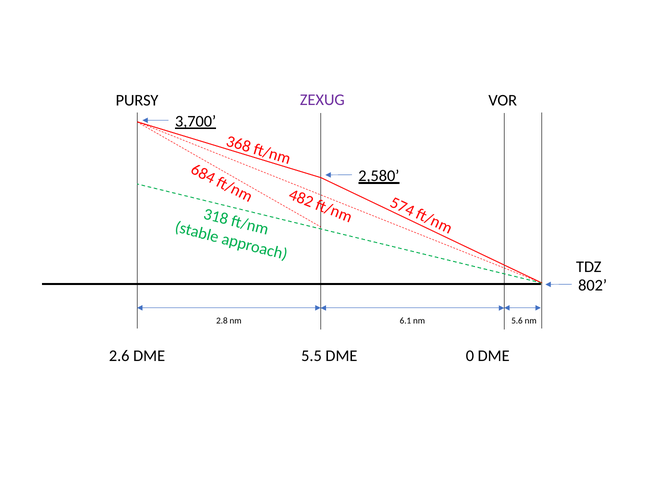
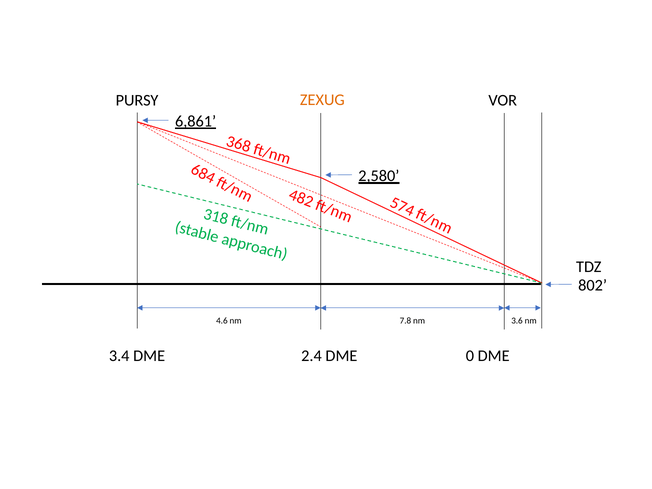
ZEXUG colour: purple -> orange (322, 100)
3,700: 3,700 -> 6,861 (196, 121)
2.8: 2.8 -> 4.6 (222, 321)
6.1: 6.1 -> 7.8 (405, 321)
5.6: 5.6 -> 3.6 (517, 321)
2.6: 2.6 -> 3.4 (119, 356)
5.5: 5.5 -> 2.4 (311, 356)
